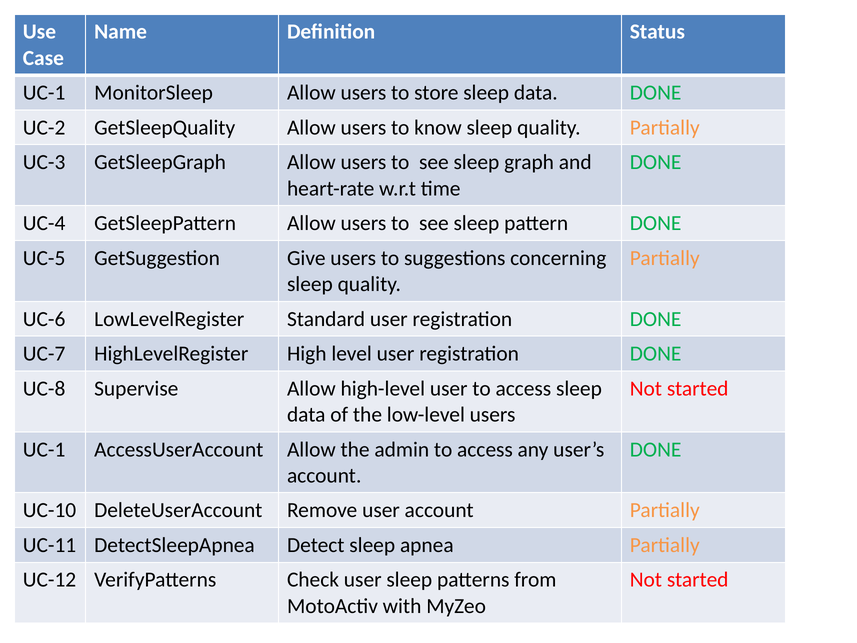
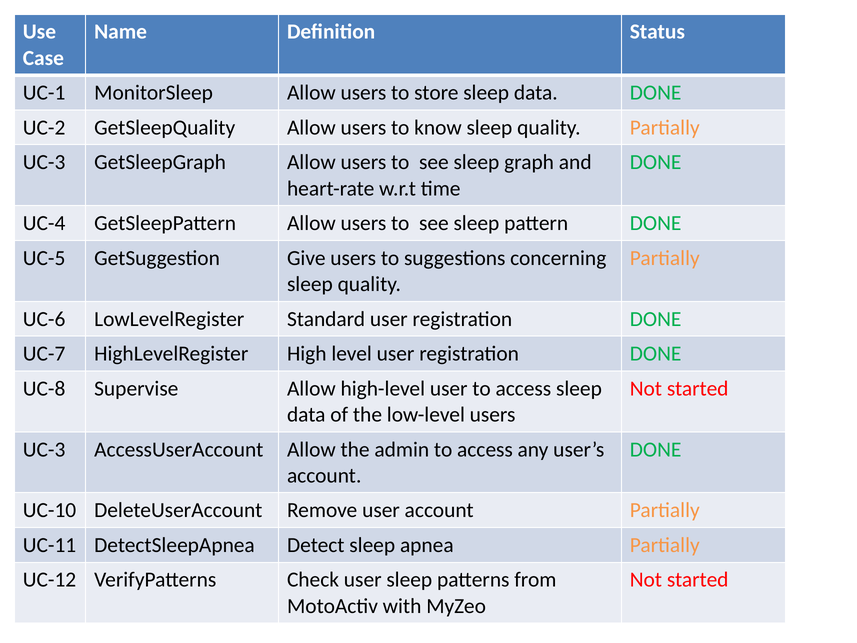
UC-1: UC-1 -> UC-3 (44, 449)
